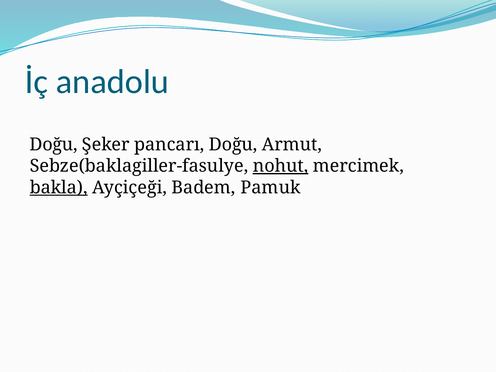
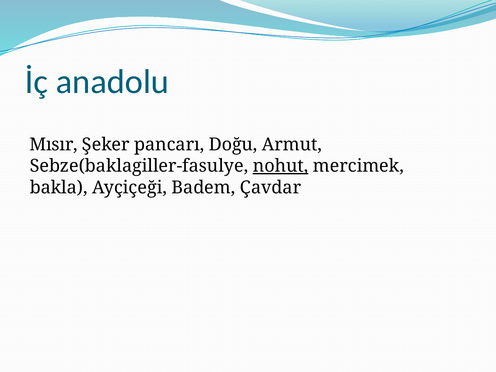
Doğu: Doğu -> Mısır (54, 144)
bakla underline: present -> none (59, 187)
Pamuk: Pamuk -> Çavdar (271, 187)
